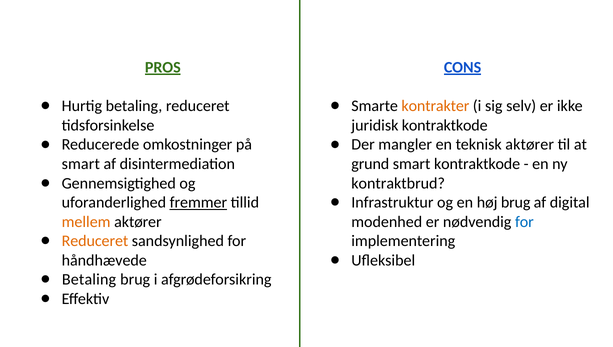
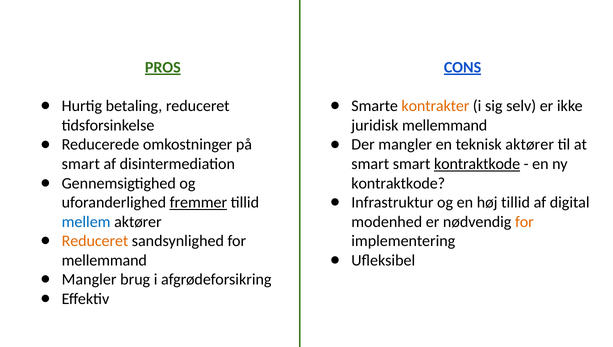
juridisk kontraktkode: kontraktkode -> mellemmand (445, 125)
grund: grund -> smart (370, 164)
kontraktkode underline: none -> present (477, 164)
kontraktbrud: kontraktbrud -> kontraktkode (398, 183)
høj brug: brug -> tillid (516, 202)
mellem colour: orange -> blue (86, 221)
for colour: blue -> orange (524, 221)
håndhævede: håndhævede -> mellemmand (104, 260)
Betaling: Betaling -> Mangler (89, 279)
